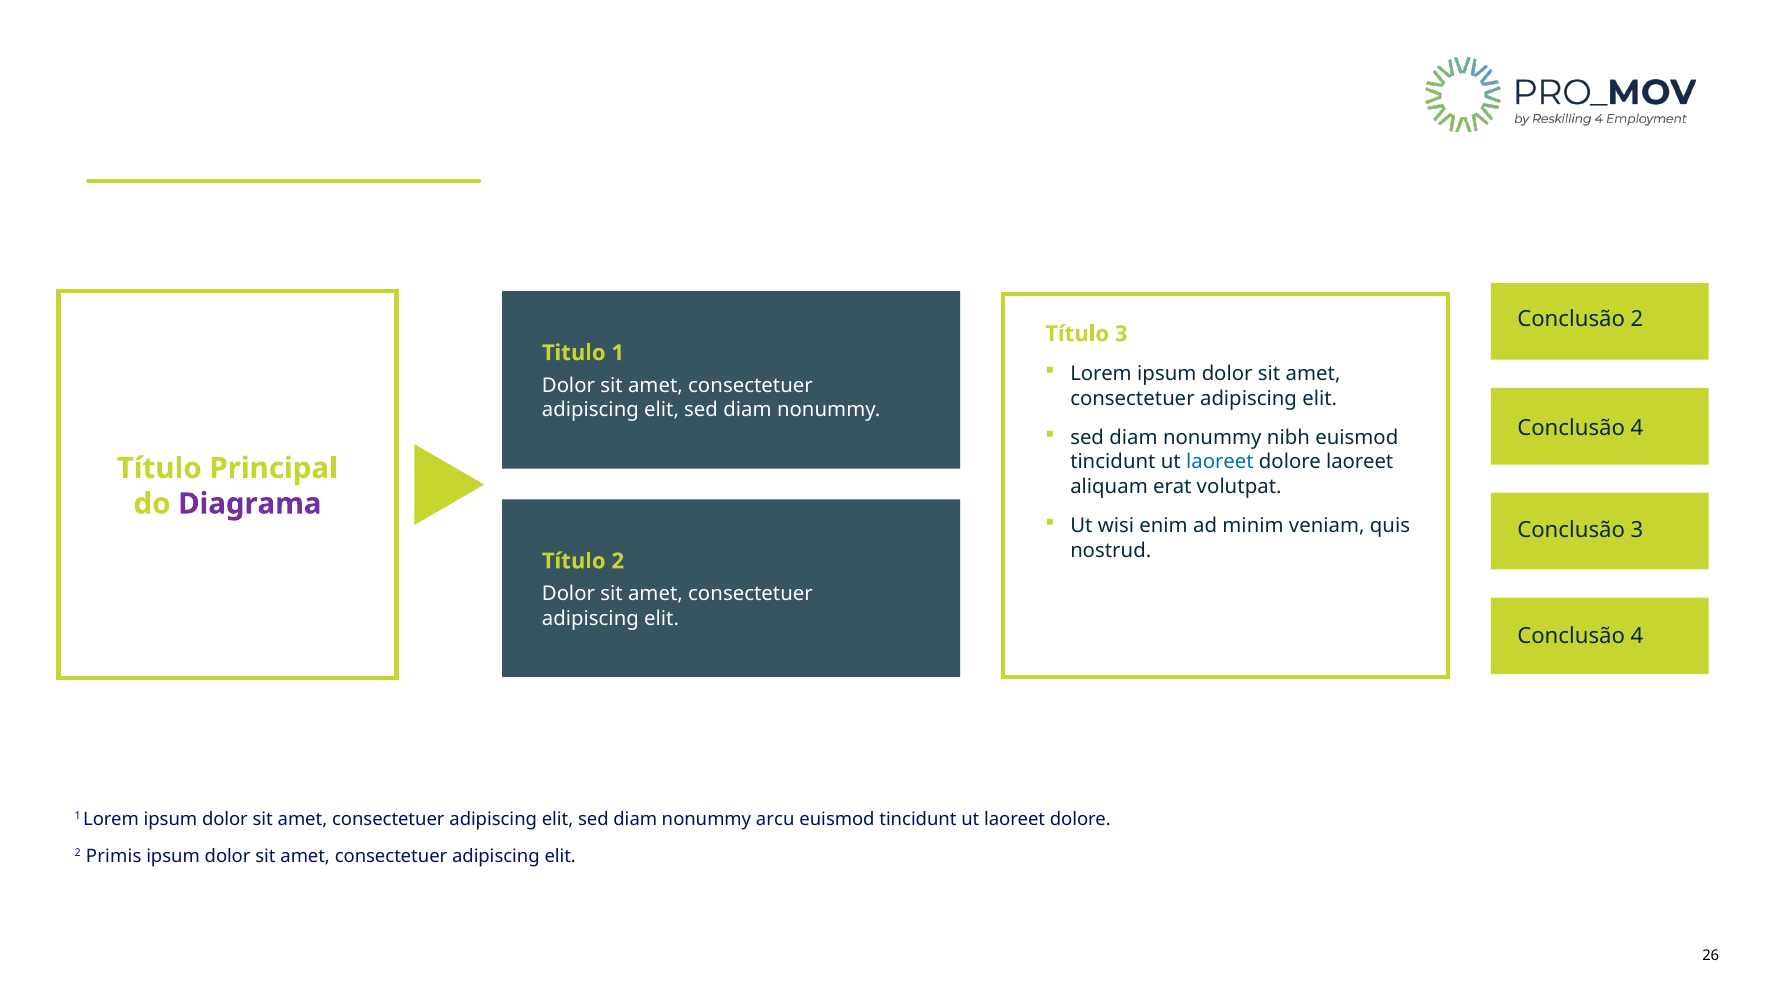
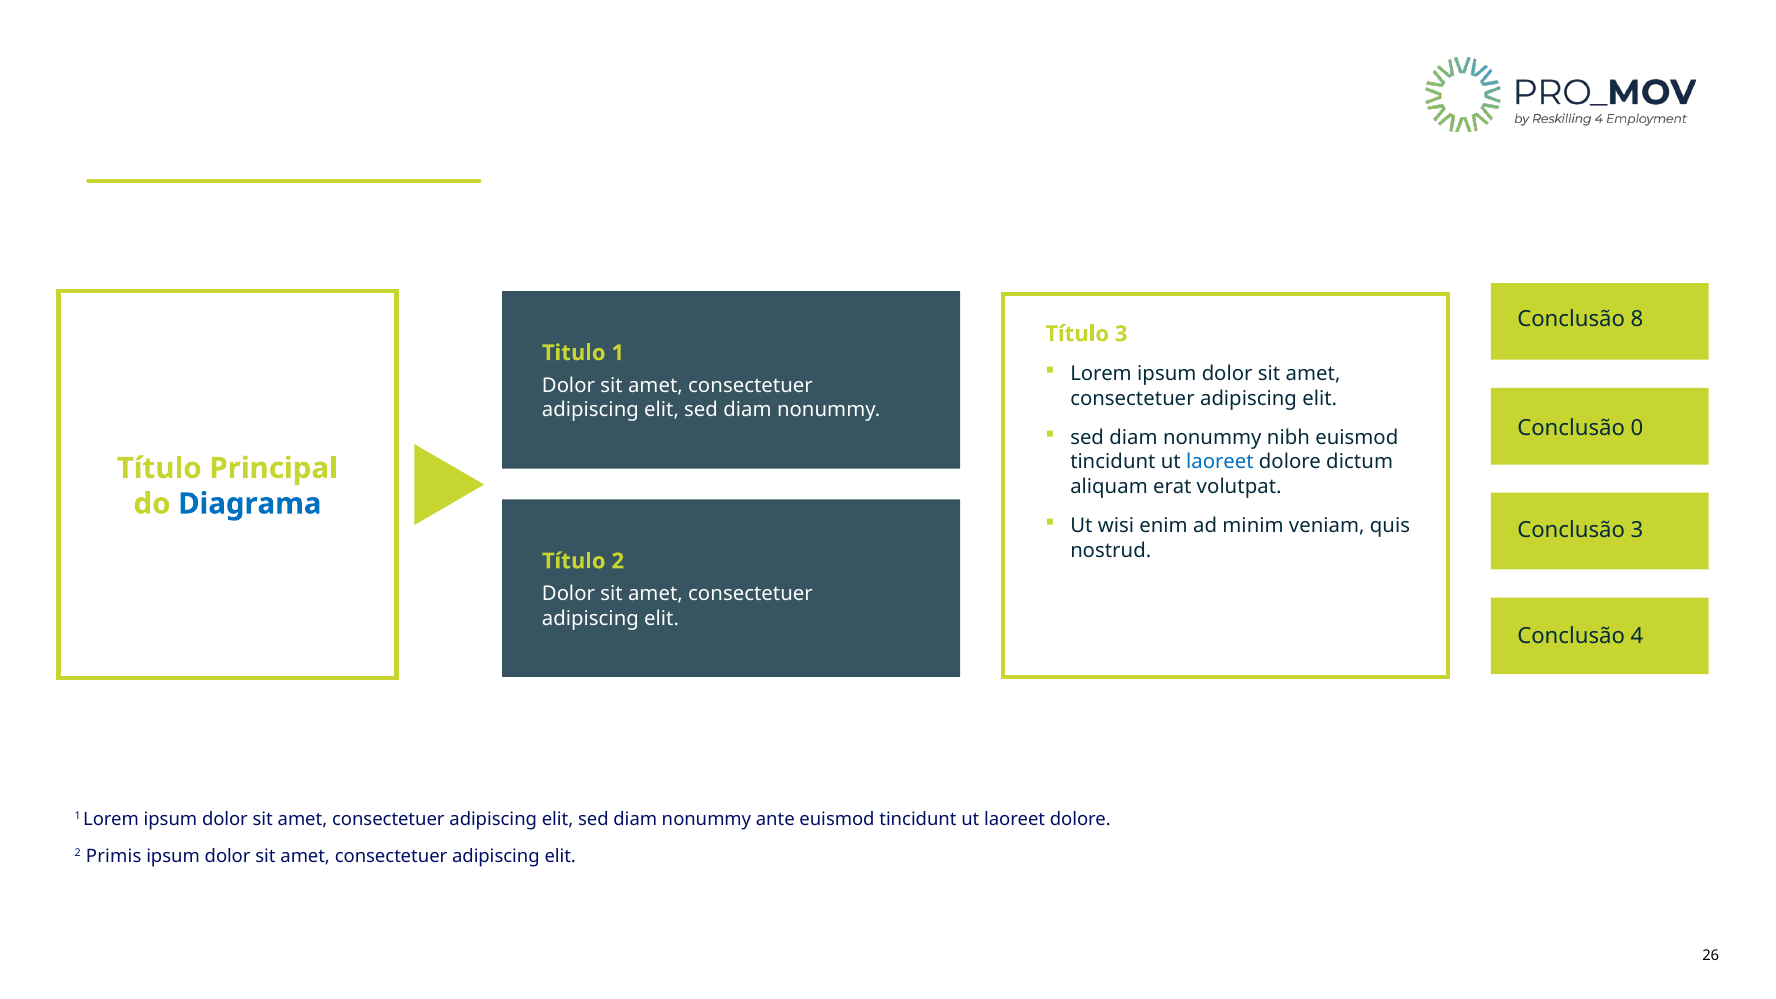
Conclusão 2: 2 -> 8 (1637, 319)
4: 4 -> 0 (1637, 429)
dolore laoreet: laoreet -> dictum (1360, 462)
Diagrama colour: purple -> blue (250, 504)
arcu: arcu -> ante (775, 819)
